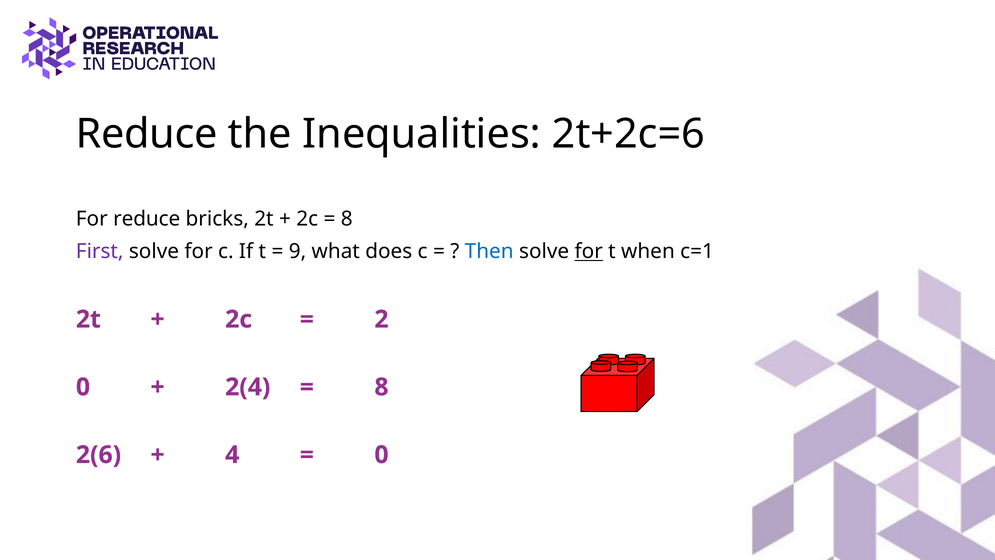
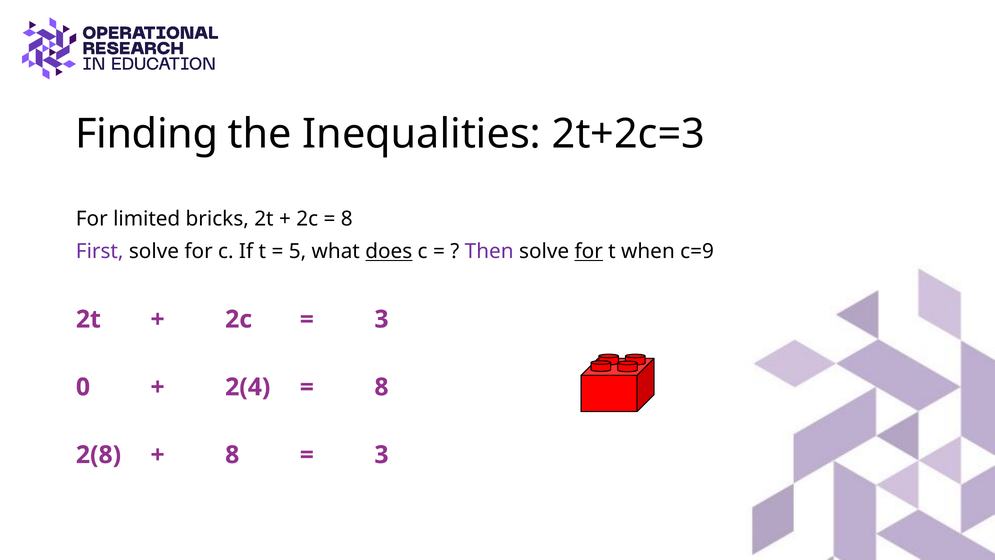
Reduce: Reduce -> Finding (147, 134)
2t+2c=6: 2t+2c=6 -> 2t+2c=3 (628, 134)
For reduce: reduce -> limited (147, 219)
9: 9 -> 5 (298, 251)
does underline: none -> present (389, 251)
Then colour: blue -> purple (489, 251)
c=1: c=1 -> c=9 (697, 251)
2: 2 -> 3 (381, 319)
2(6: 2(6 -> 2(8 (98, 455)
4: 4 -> 8 (232, 455)
0: 0 -> 3 (381, 455)
